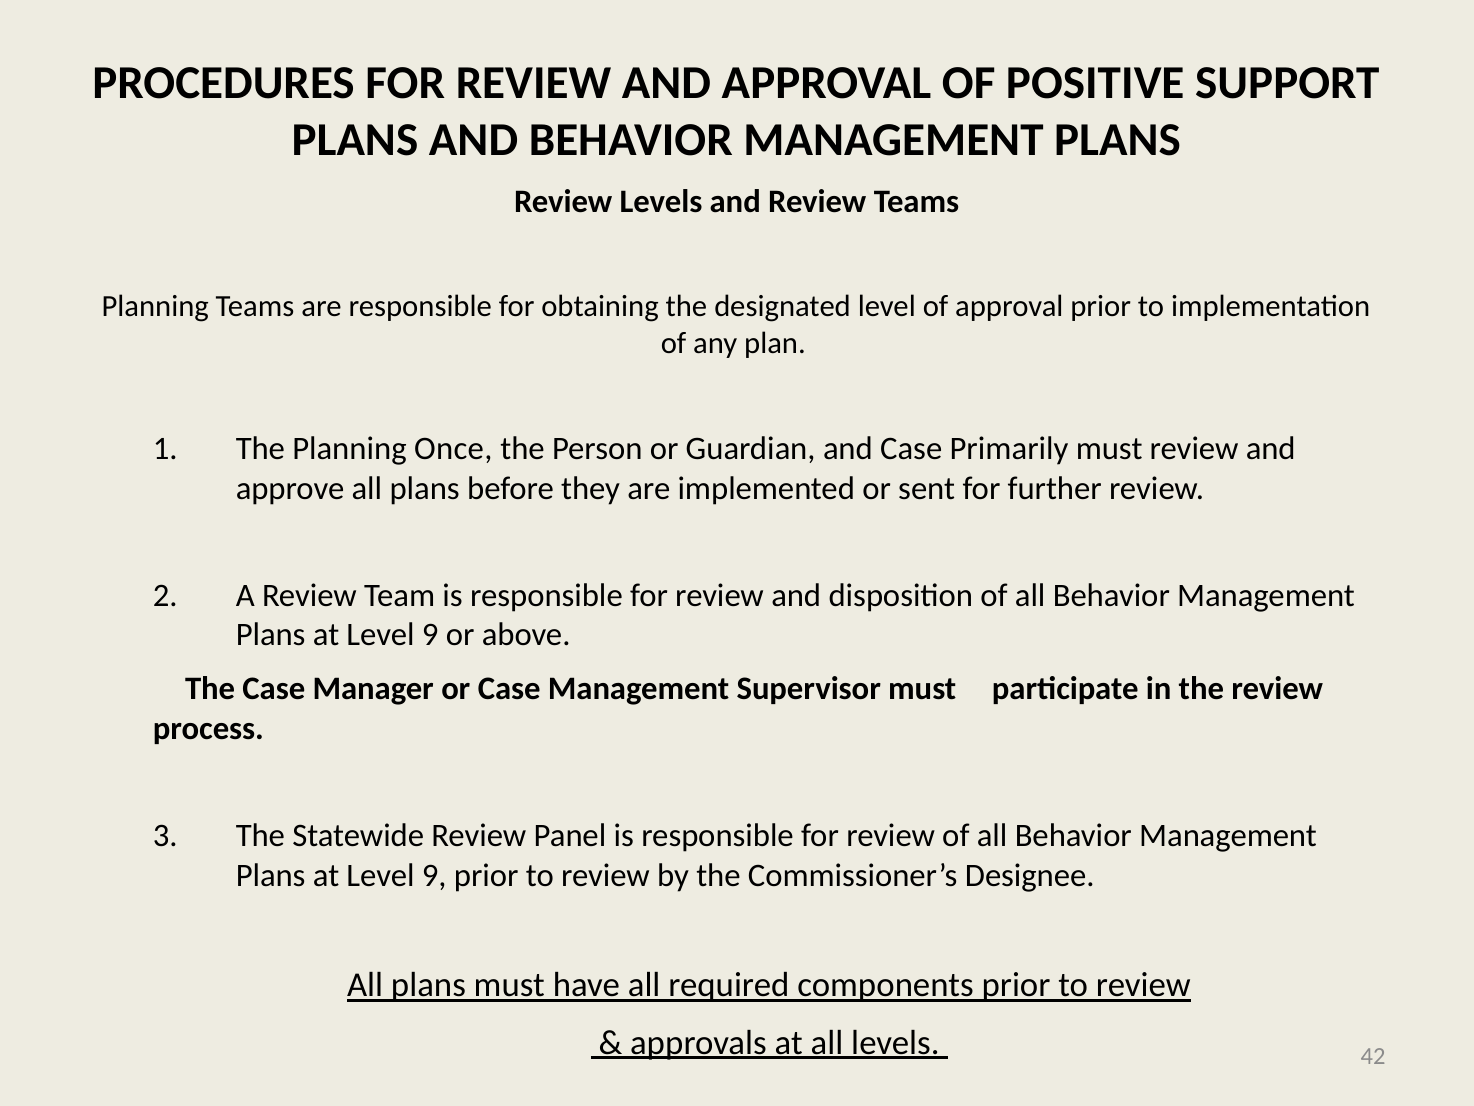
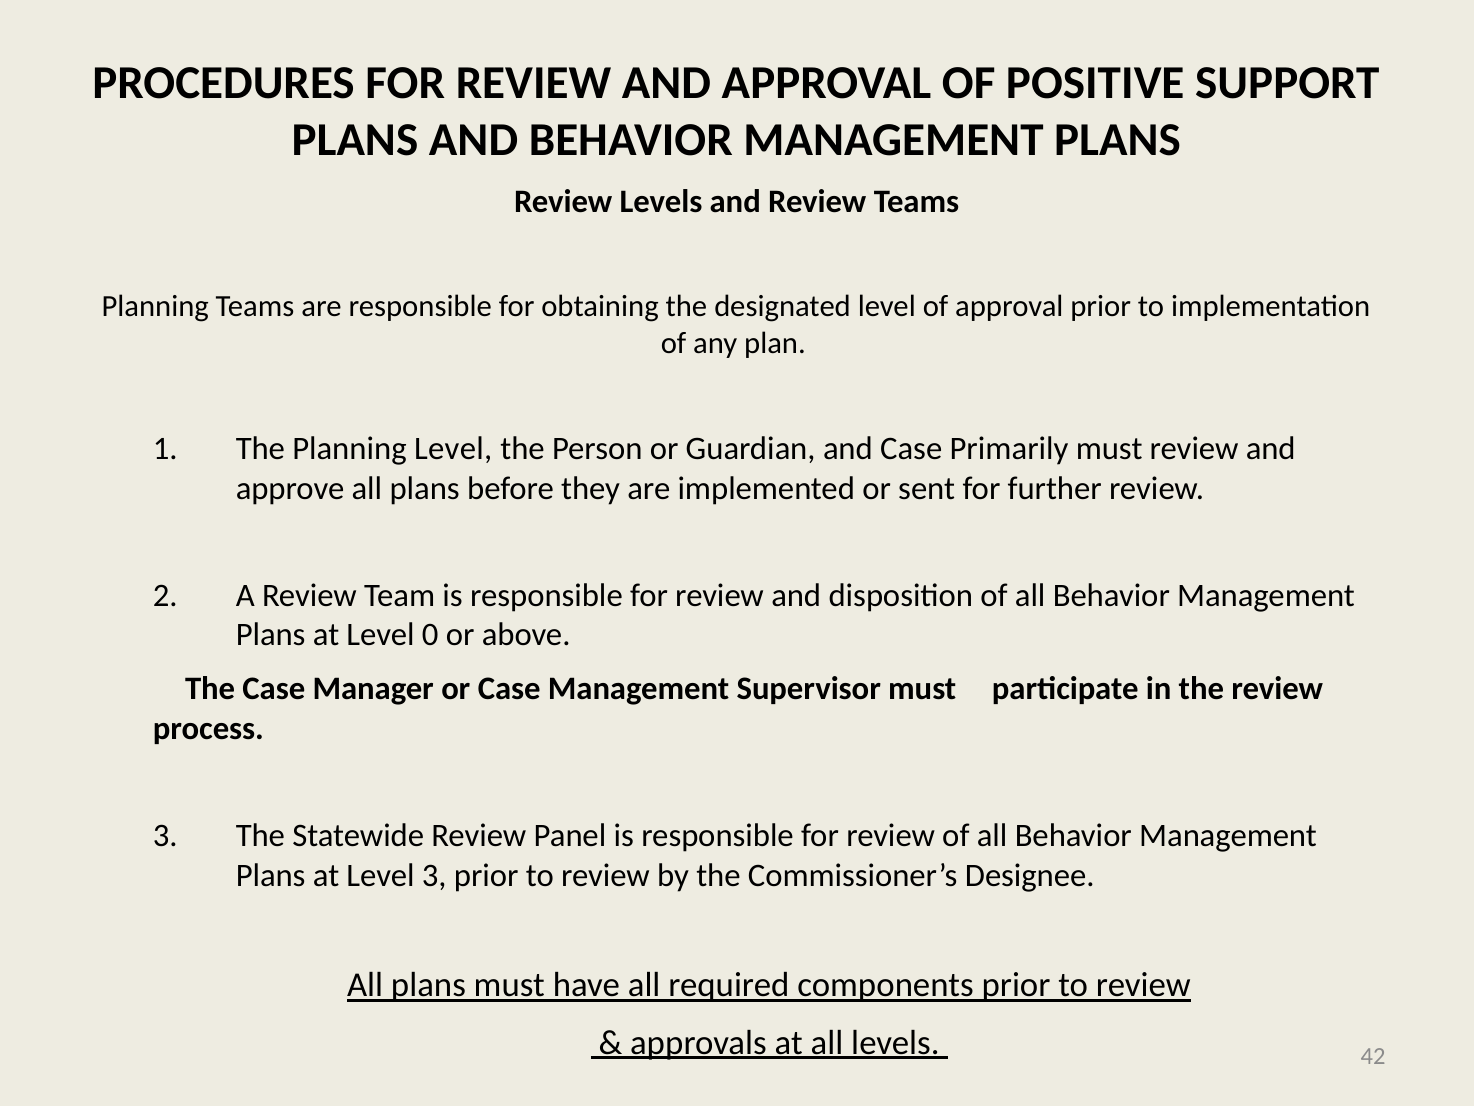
Planning Once: Once -> Level (453, 449)
9: 9 -> 0 (430, 635)
9: 9 -> 3 (434, 875)
